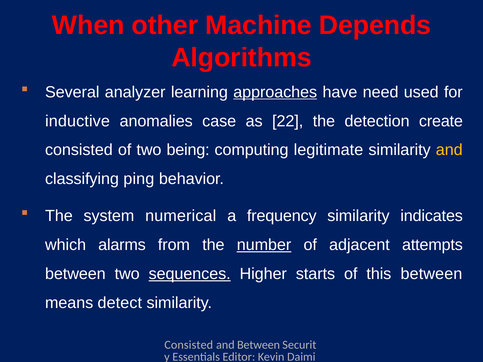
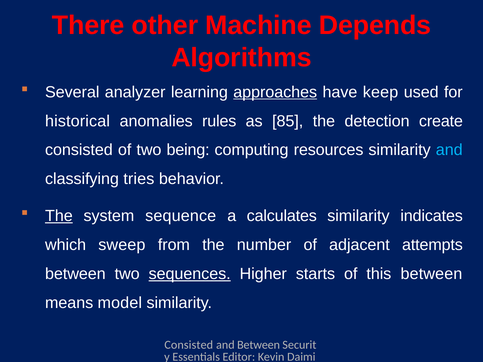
When: When -> There (88, 25)
need: need -> keep (381, 92)
inductive: inductive -> historical (78, 121)
case: case -> rules (219, 121)
22: 22 -> 85 (288, 121)
legitimate: legitimate -> resources (329, 150)
and colour: yellow -> light blue (449, 150)
ping: ping -> tries (139, 179)
The underline: none -> present (59, 216)
numerical: numerical -> sequence (181, 216)
frequency: frequency -> calculates (282, 216)
alarms: alarms -> sweep (122, 245)
number underline: present -> none (264, 245)
detect: detect -> model (120, 303)
